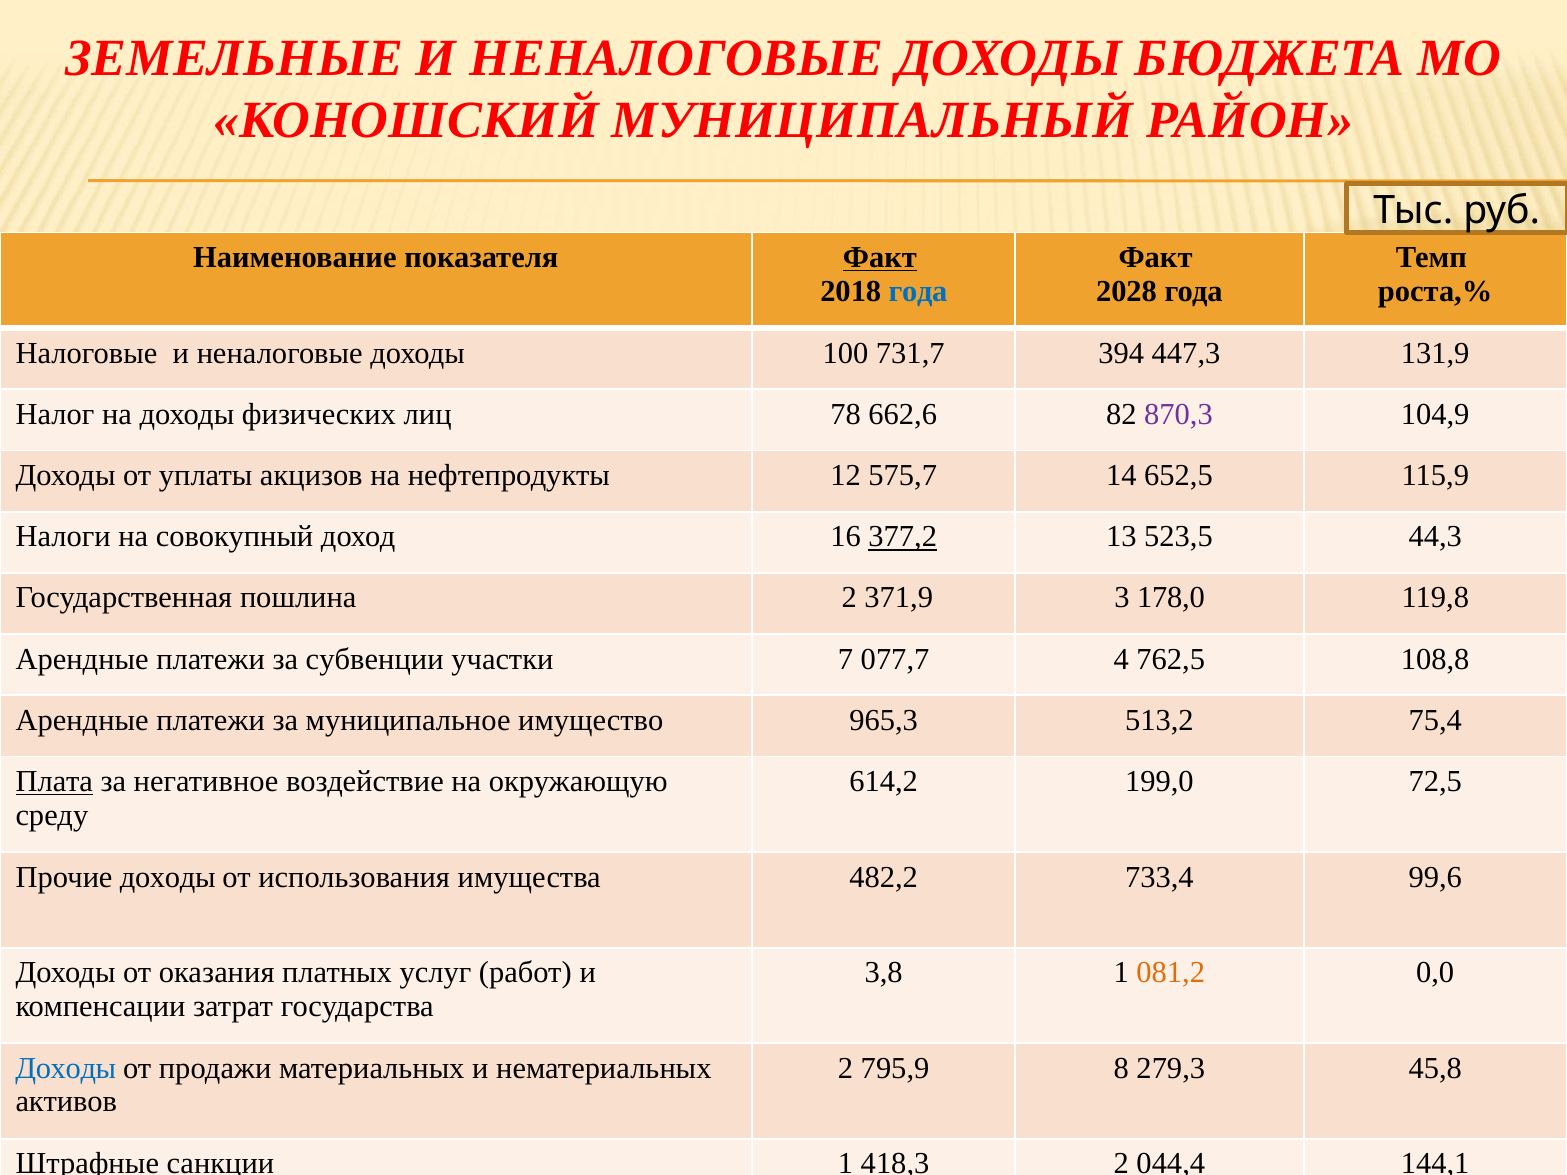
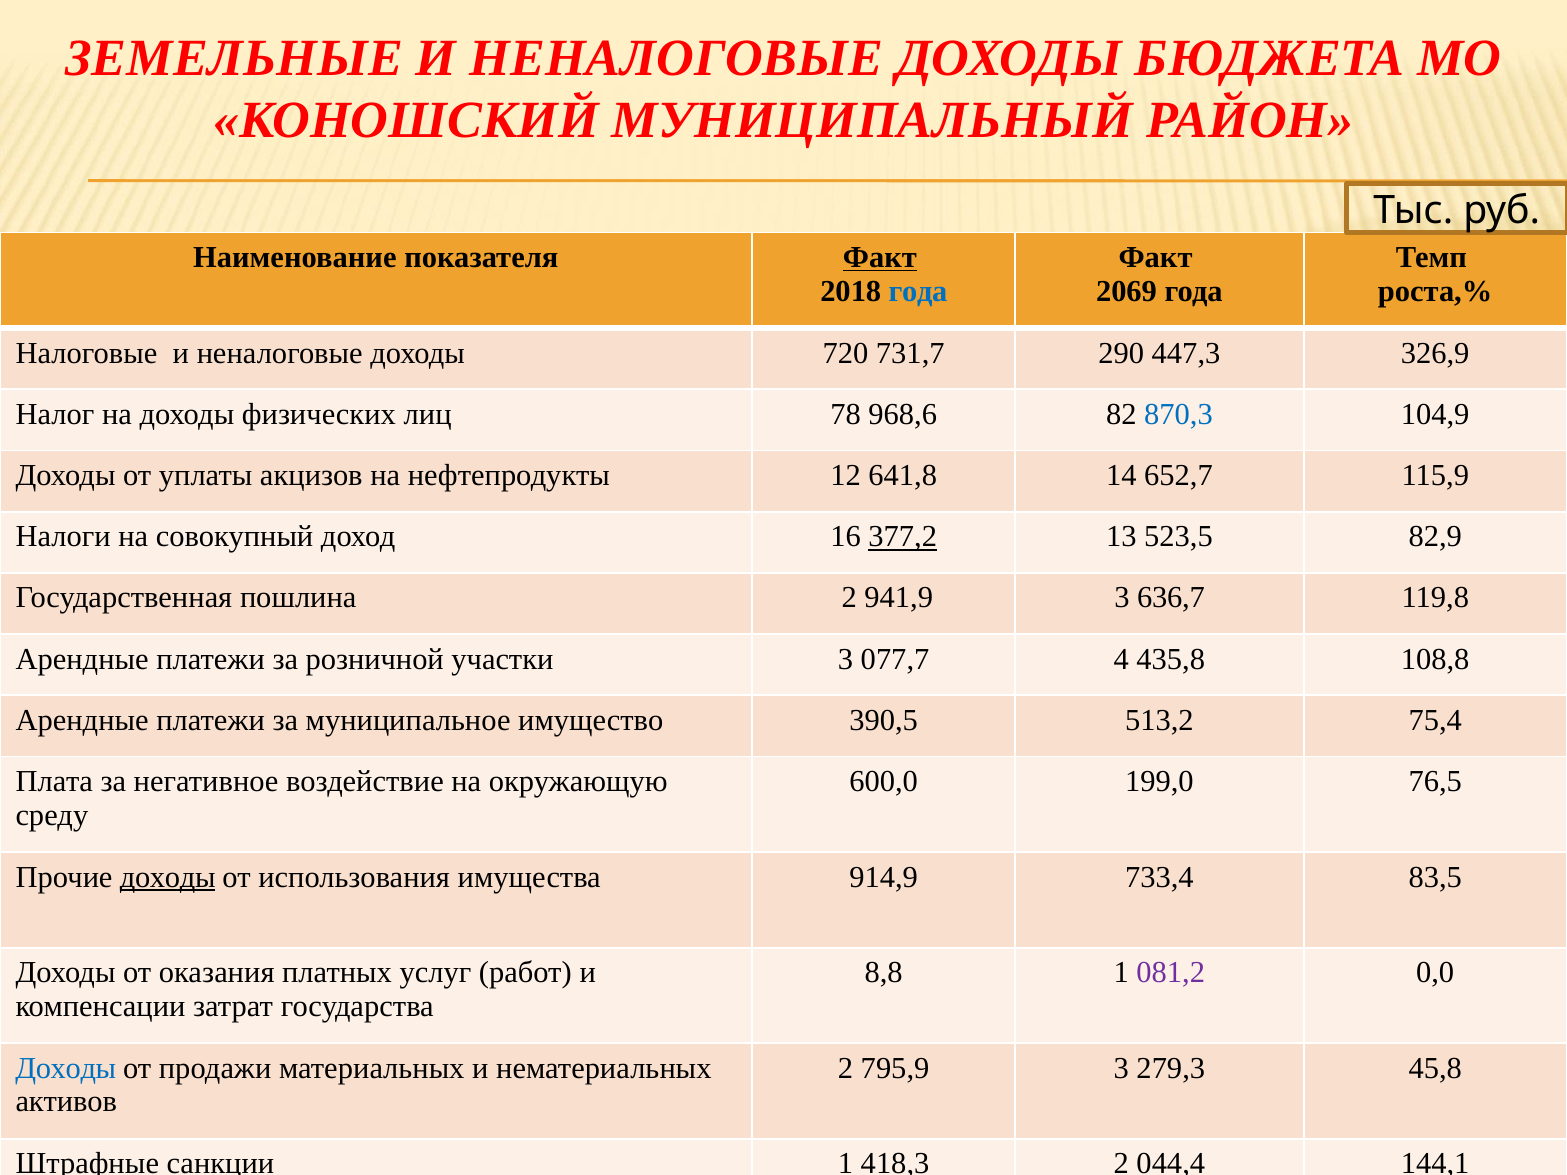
2028: 2028 -> 2069 (1127, 291)
100: 100 -> 720 (845, 353)
394: 394 -> 290 (1121, 353)
131,9: 131,9 -> 326,9 (1435, 353)
662,6: 662,6 -> 968,6 (903, 414)
870,3 colour: purple -> blue (1179, 414)
575,7: 575,7 -> 641,8 (903, 476)
652,5: 652,5 -> 652,7 (1179, 476)
44,3: 44,3 -> 82,9 (1435, 537)
371,9: 371,9 -> 941,9 (899, 598)
178,0: 178,0 -> 636,7 (1171, 598)
субвенции: субвенции -> розничной (375, 659)
участки 7: 7 -> 3 (846, 659)
762,5: 762,5 -> 435,8 (1171, 659)
965,3: 965,3 -> 390,5 (884, 720)
Плата underline: present -> none (54, 782)
614,2: 614,2 -> 600,0 (884, 782)
72,5: 72,5 -> 76,5 (1435, 782)
доходы underline: none -> present (168, 877)
482,2: 482,2 -> 914,9 (884, 877)
99,6: 99,6 -> 83,5 (1435, 877)
3,8: 3,8 -> 8,8 (884, 973)
081,2 colour: orange -> purple (1171, 973)
795,9 8: 8 -> 3 (1121, 1068)
